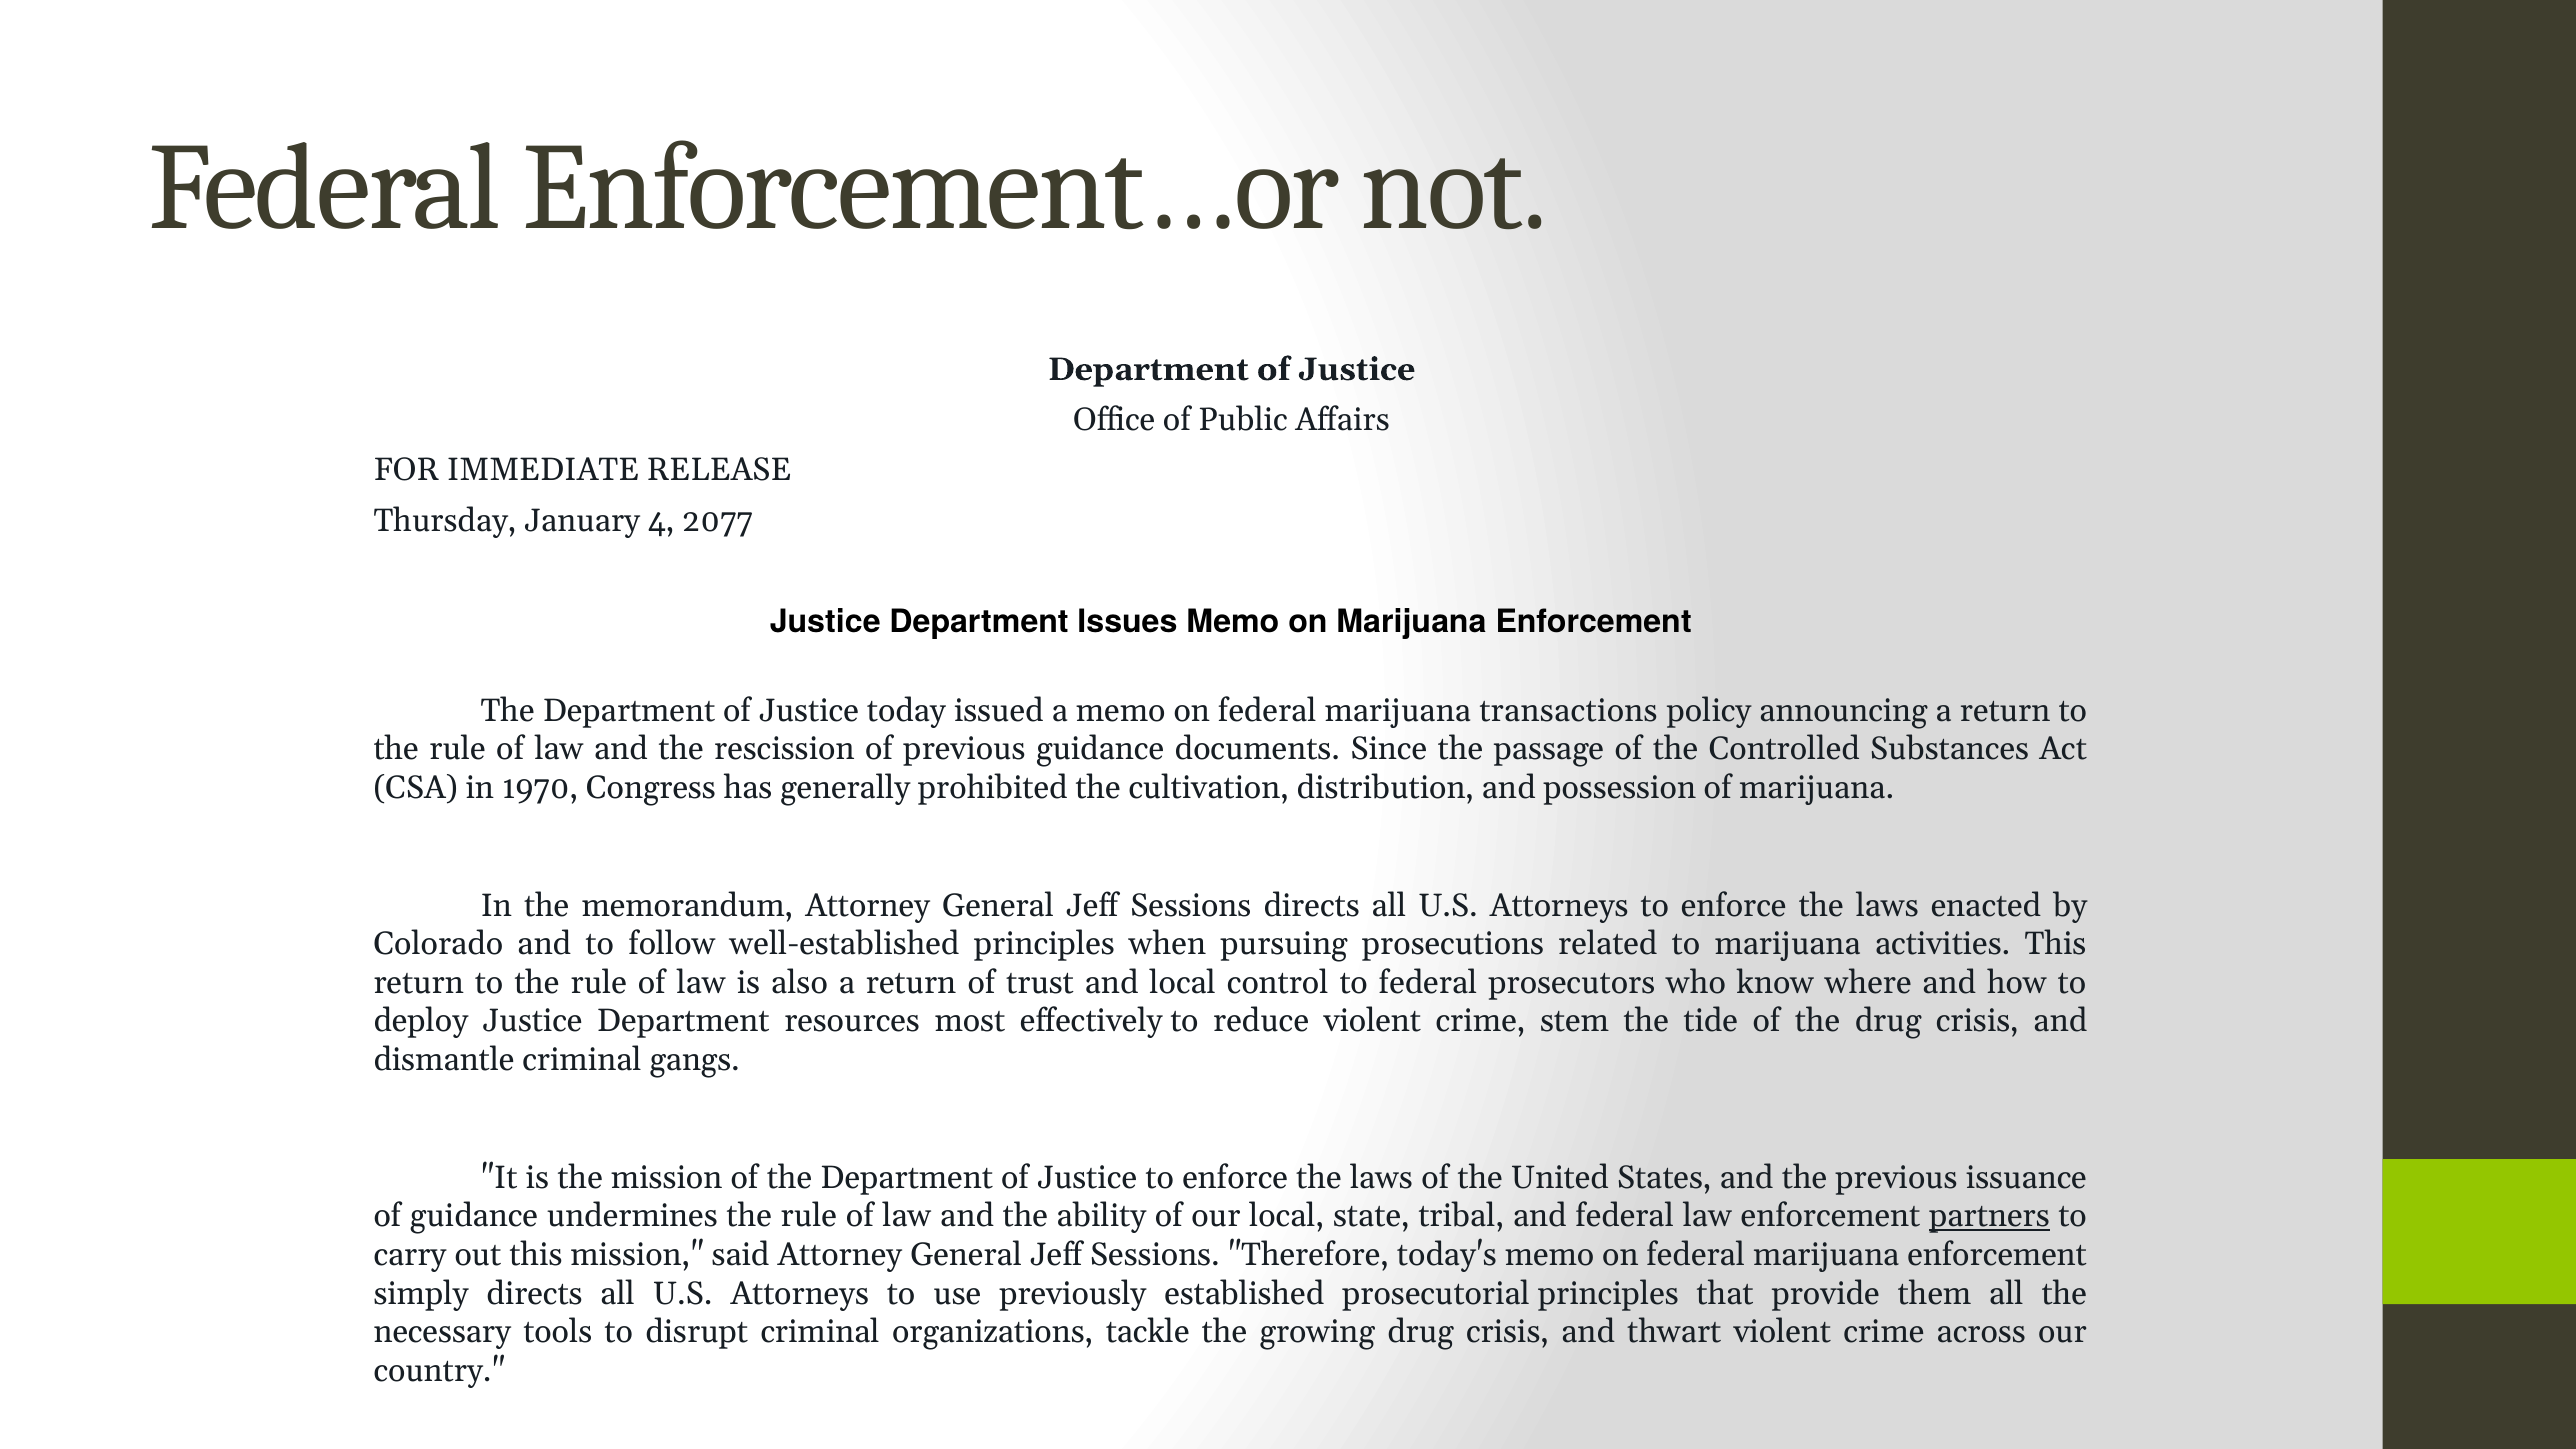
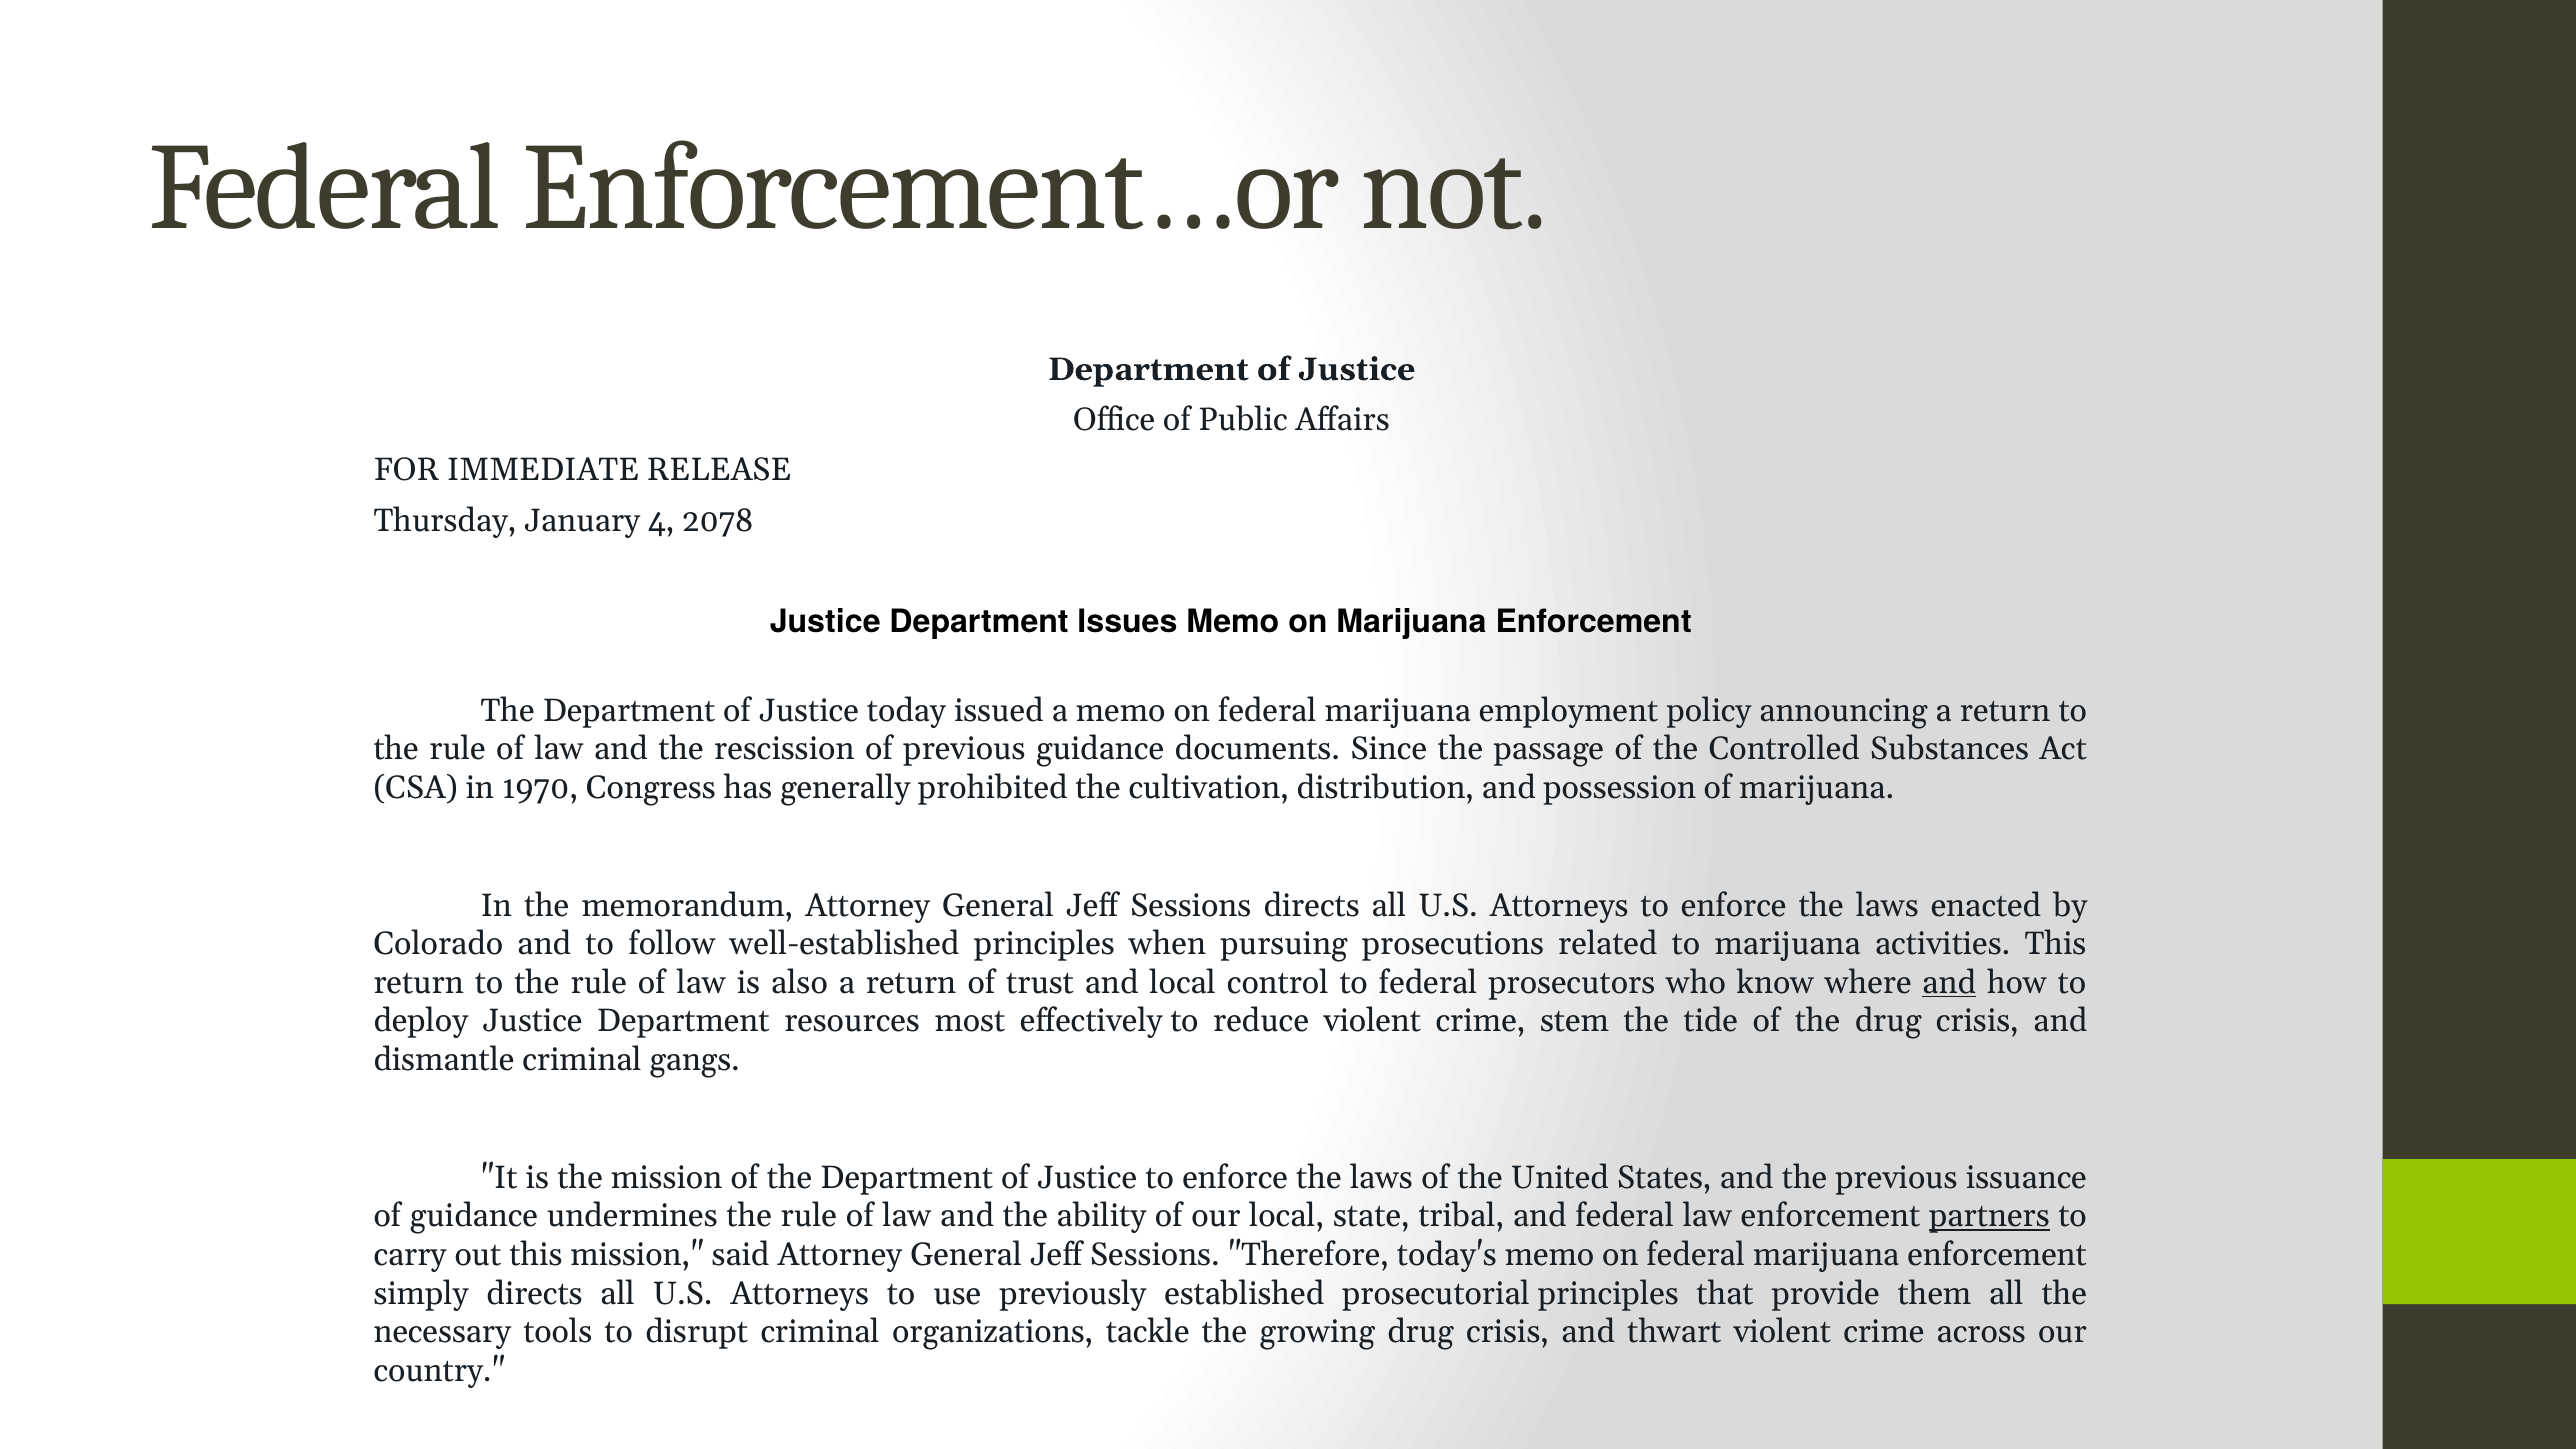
2077: 2077 -> 2078 (718, 521)
transactions: transactions -> employment (1569, 711)
and underline: none -> present (1949, 983)
